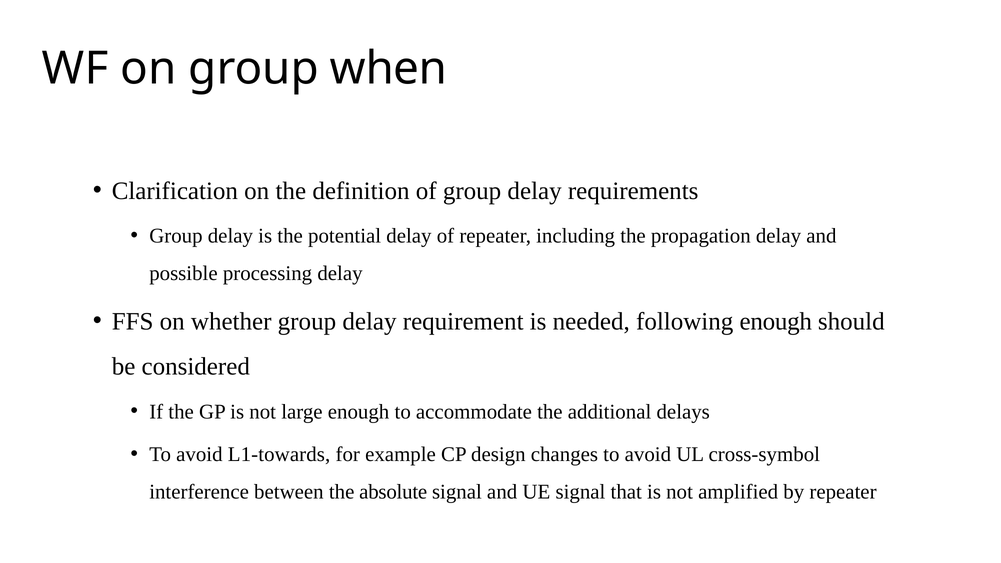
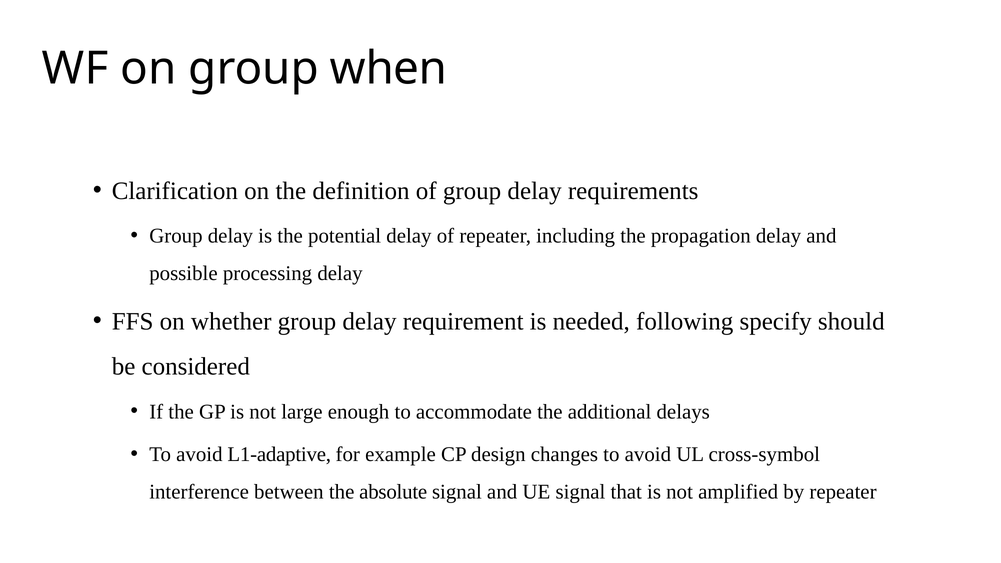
following enough: enough -> specify (776, 322)
L1-towards: L1-towards -> L1-adaptive (279, 454)
